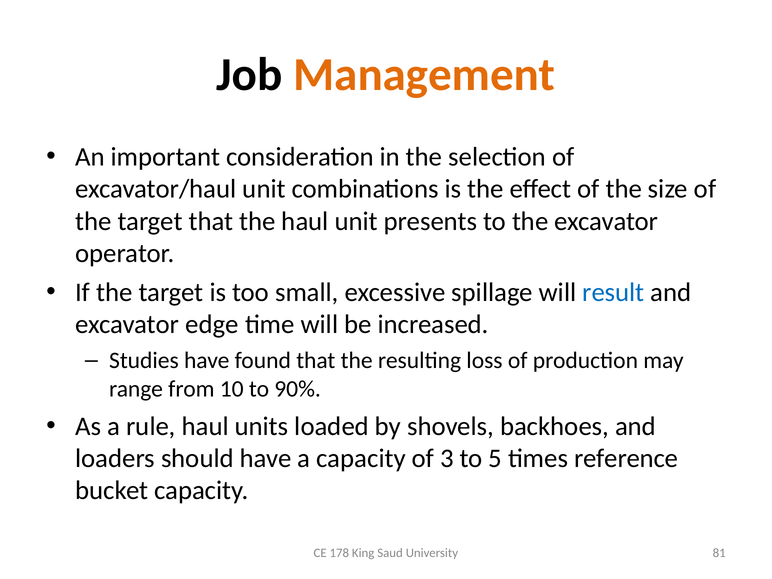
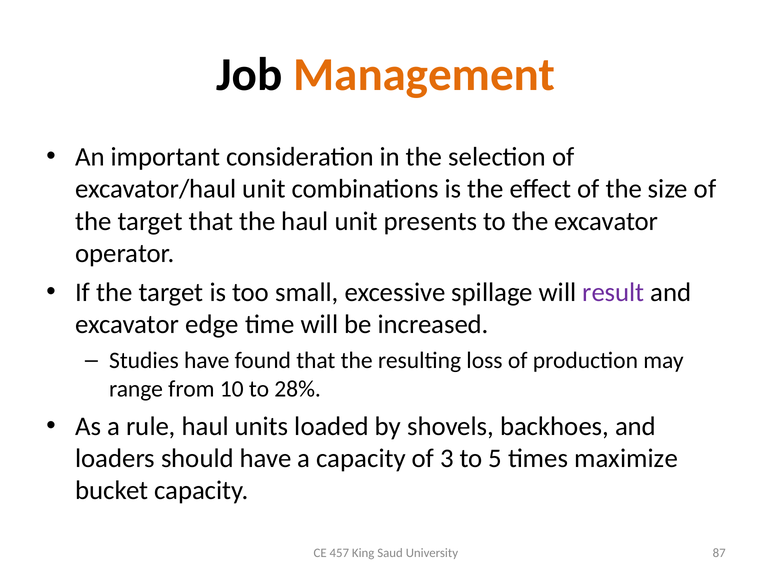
result colour: blue -> purple (613, 292)
90%: 90% -> 28% (298, 389)
reference: reference -> maximize (626, 458)
178: 178 -> 457 (339, 553)
81: 81 -> 87 (719, 553)
